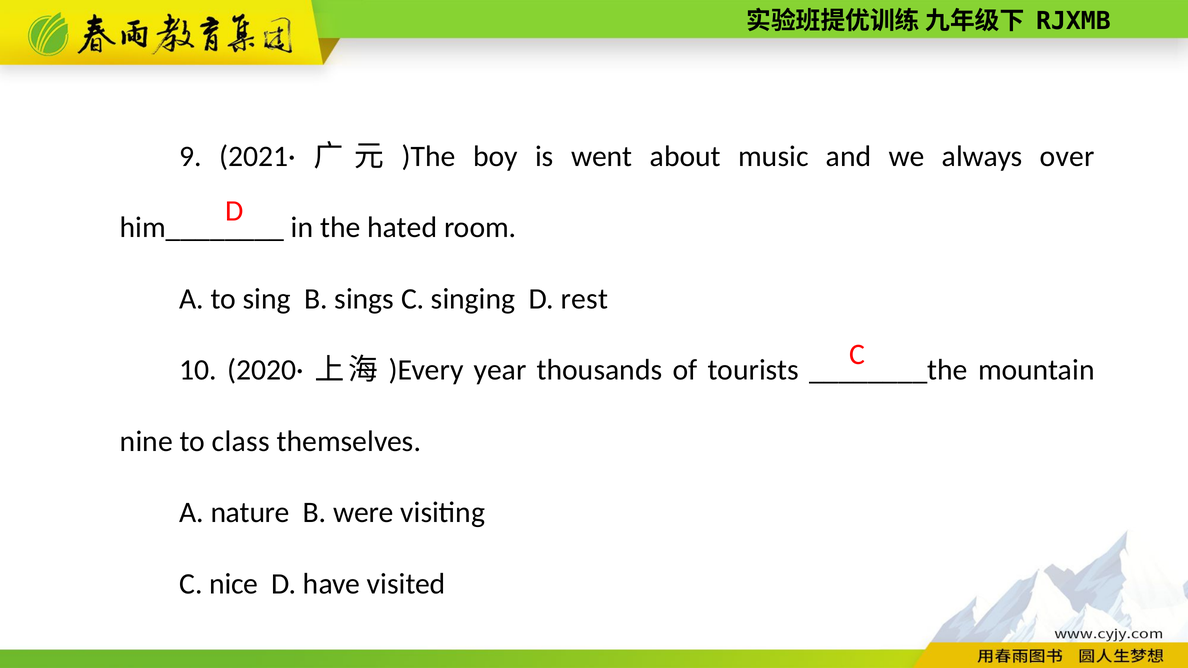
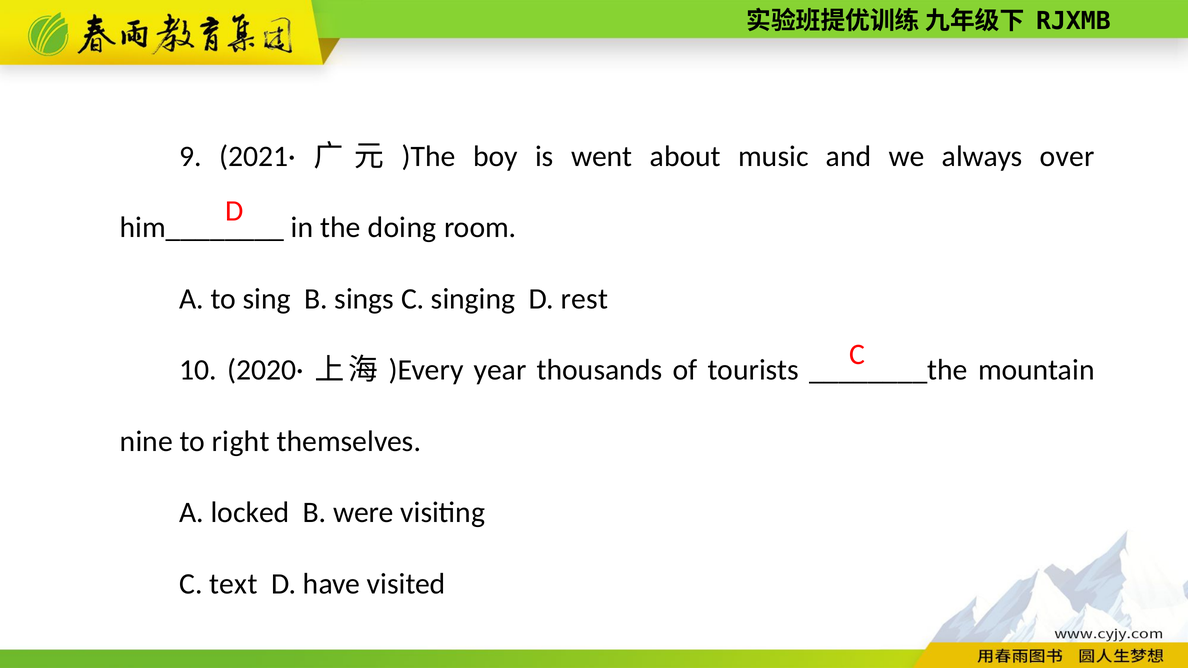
hated: hated -> doing (402, 228)
class: class -> right (241, 442)
nature: nature -> locked (250, 513)
nice: nice -> text (233, 584)
